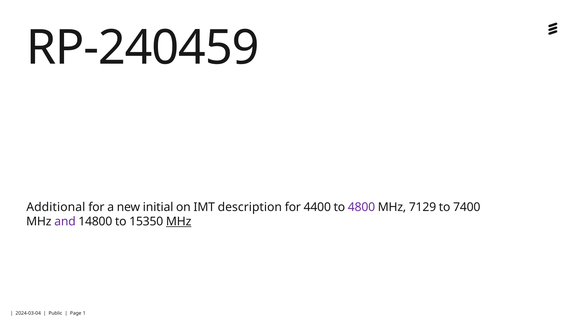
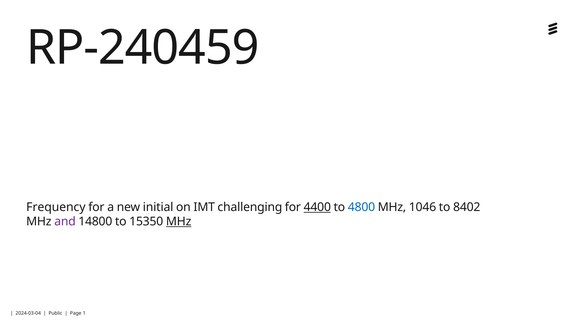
Additional: Additional -> Frequency (56, 207)
description: description -> challenging (250, 207)
4400 underline: none -> present (317, 207)
4800 colour: purple -> blue (361, 207)
7129: 7129 -> 1046 (423, 207)
7400: 7400 -> 8402 (467, 207)
